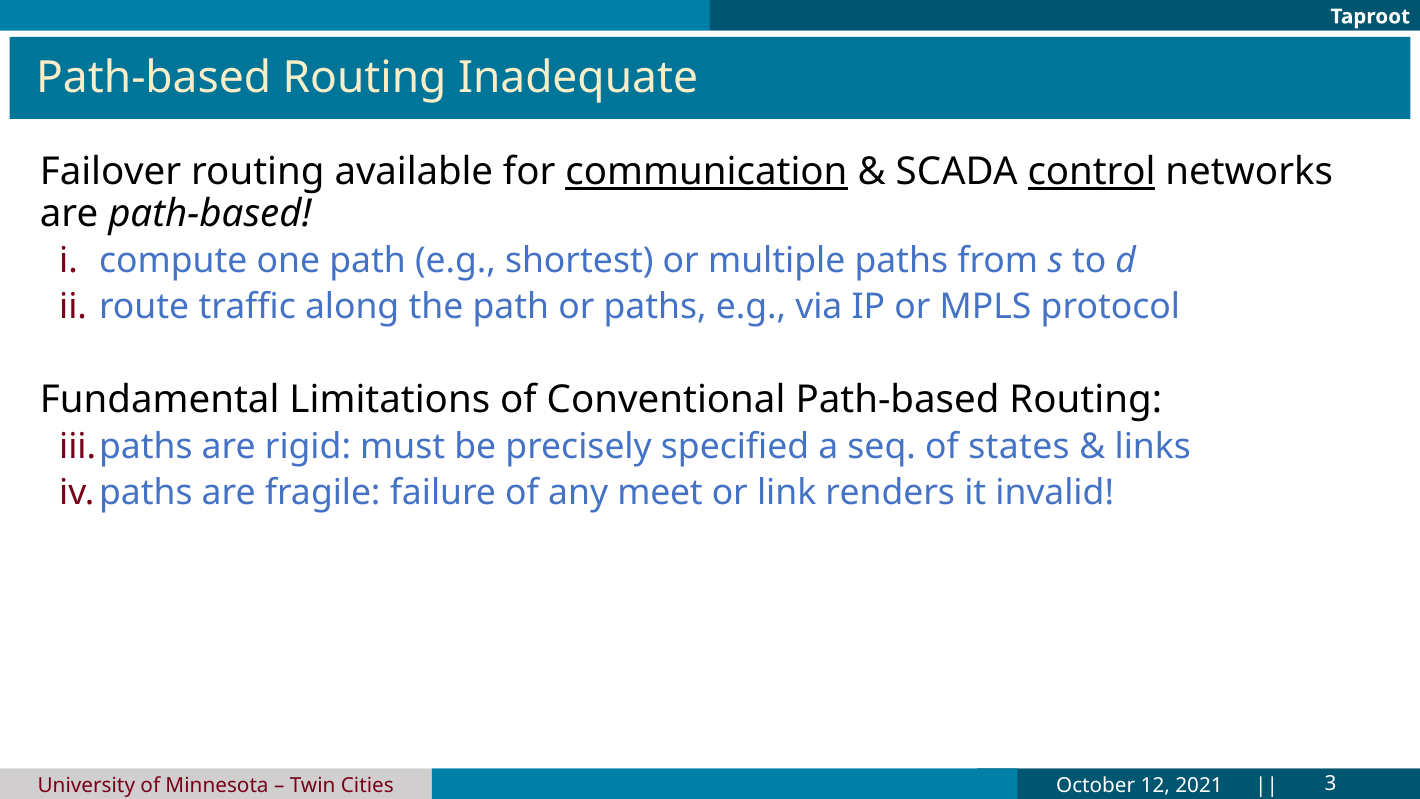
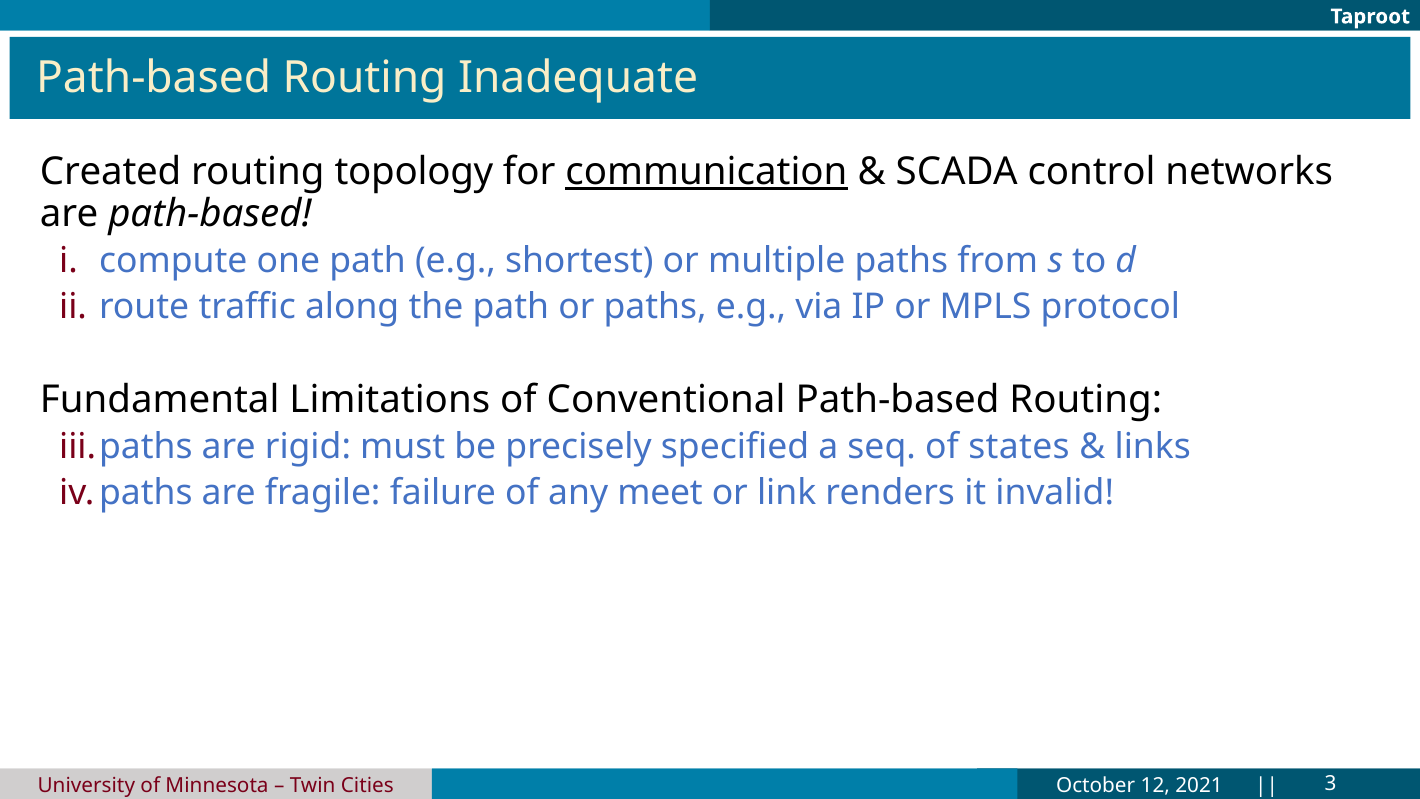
Failover: Failover -> Created (111, 172)
available: available -> topology (414, 172)
control underline: present -> none (1092, 172)
